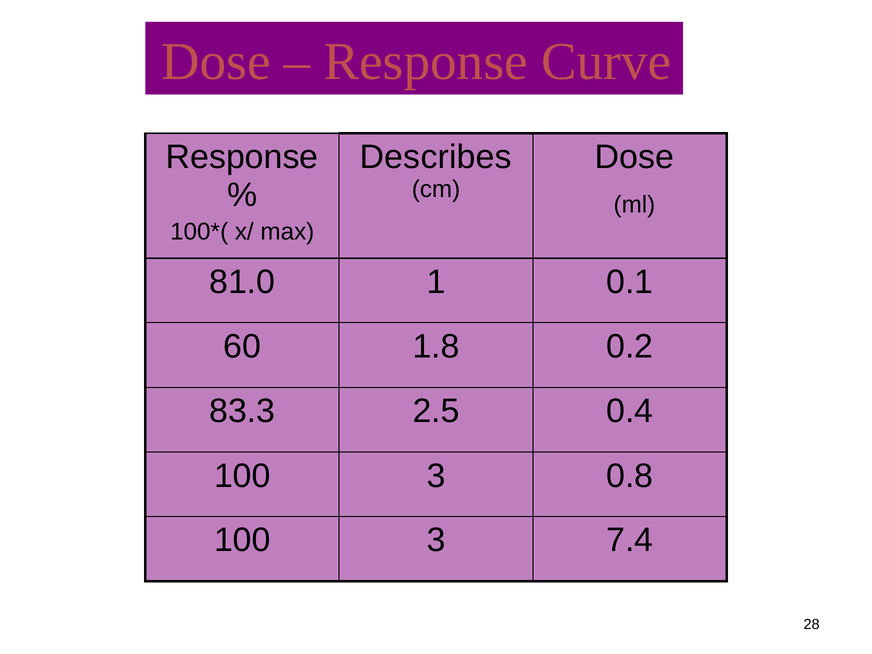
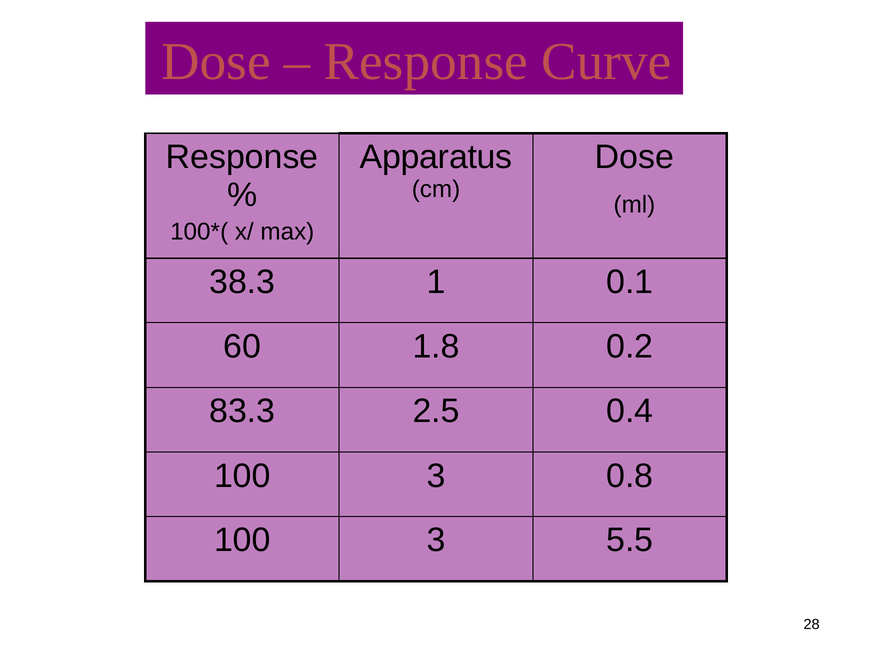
Describes: Describes -> Apparatus (436, 157)
81.0: 81.0 -> 38.3 (242, 282)
7.4: 7.4 -> 5.5 (630, 540)
